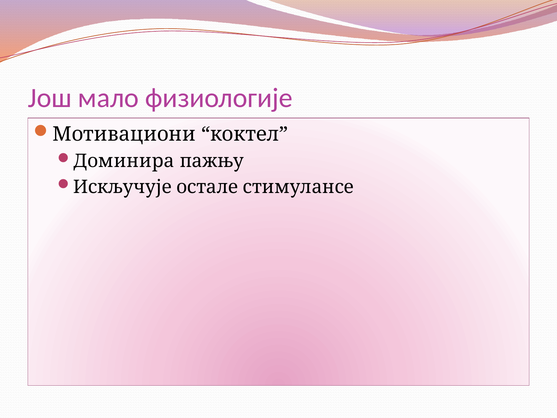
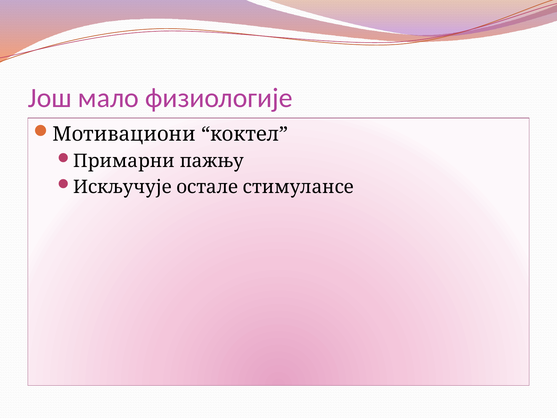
Доминира: Доминира -> Примарни (124, 161)
